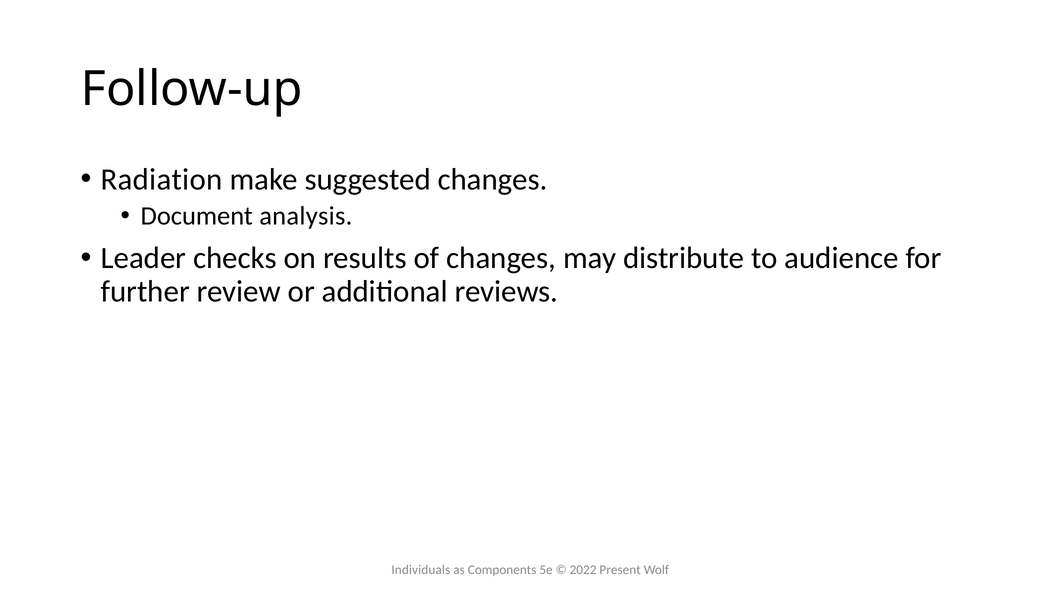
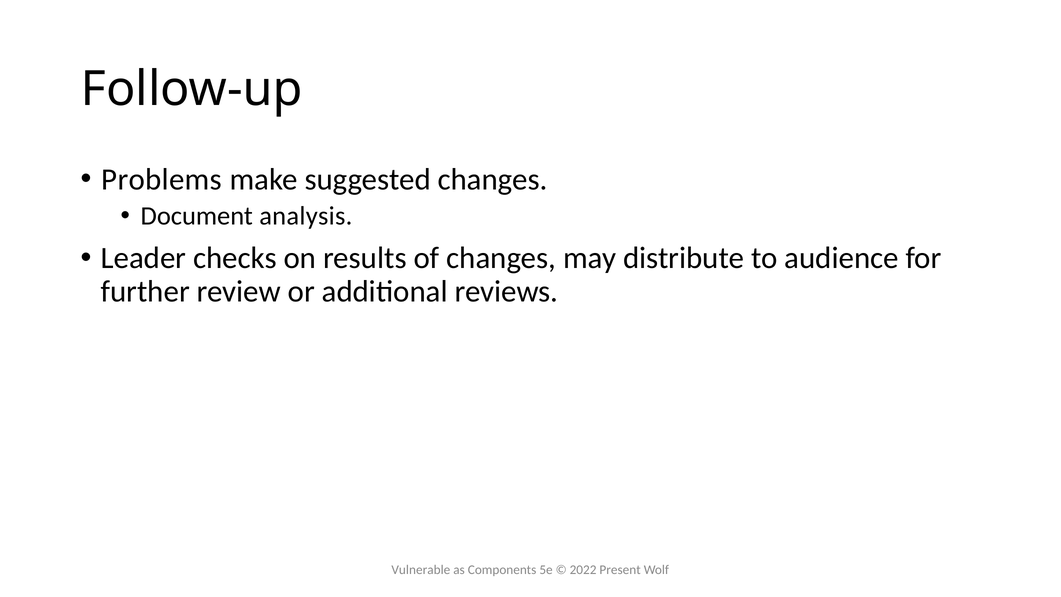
Radiation: Radiation -> Problems (162, 179)
Individuals: Individuals -> Vulnerable (421, 570)
